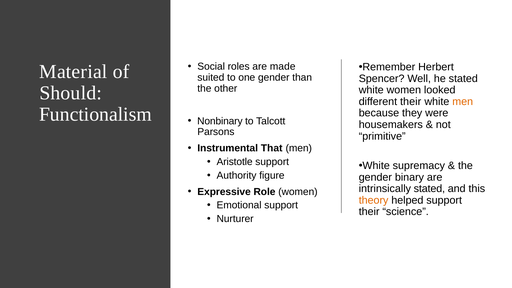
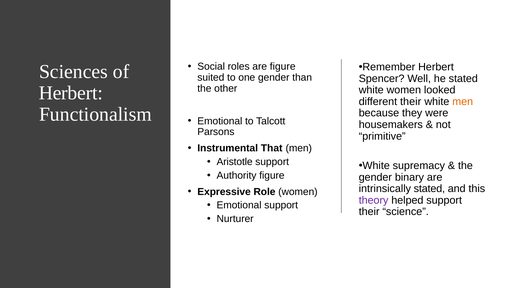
are made: made -> figure (283, 67)
Material: Material -> Sciences (73, 72)
Should: Should -> Herbert (71, 93)
Nonbinary: Nonbinary -> Emotional (220, 121)
theory colour: orange -> purple (374, 200)
